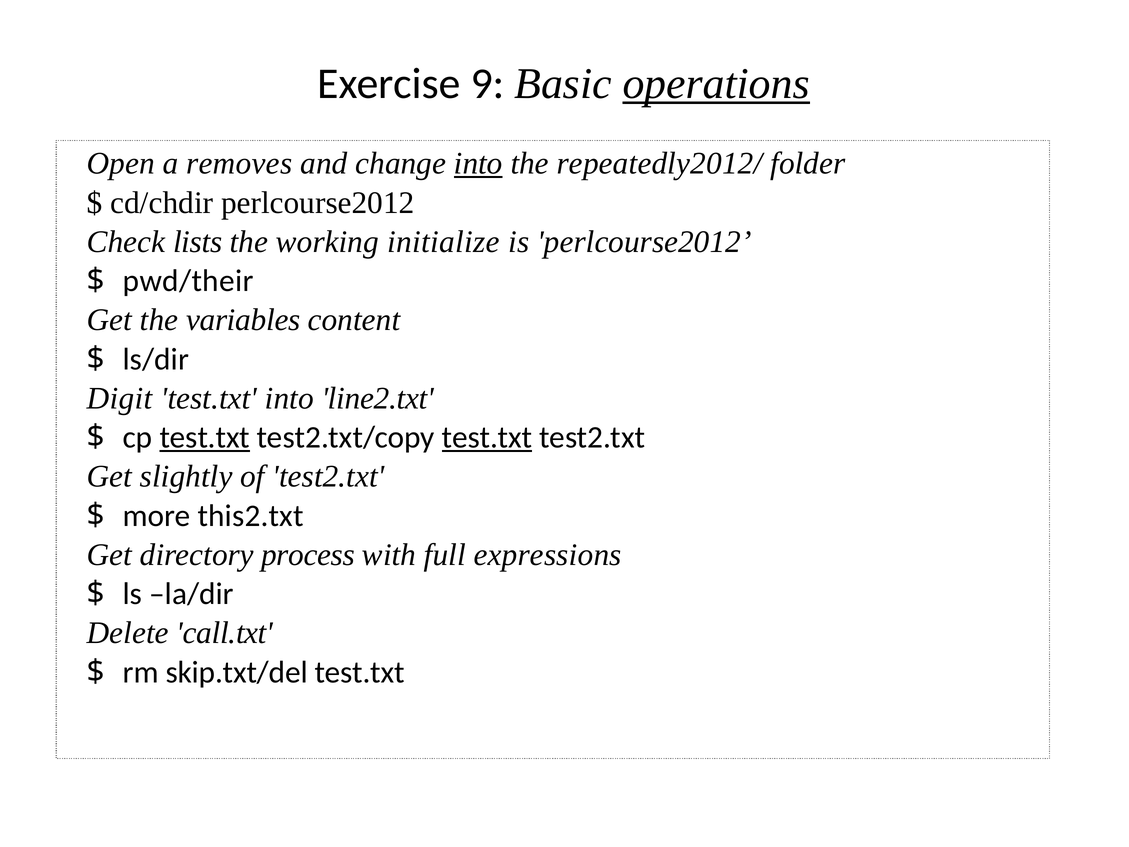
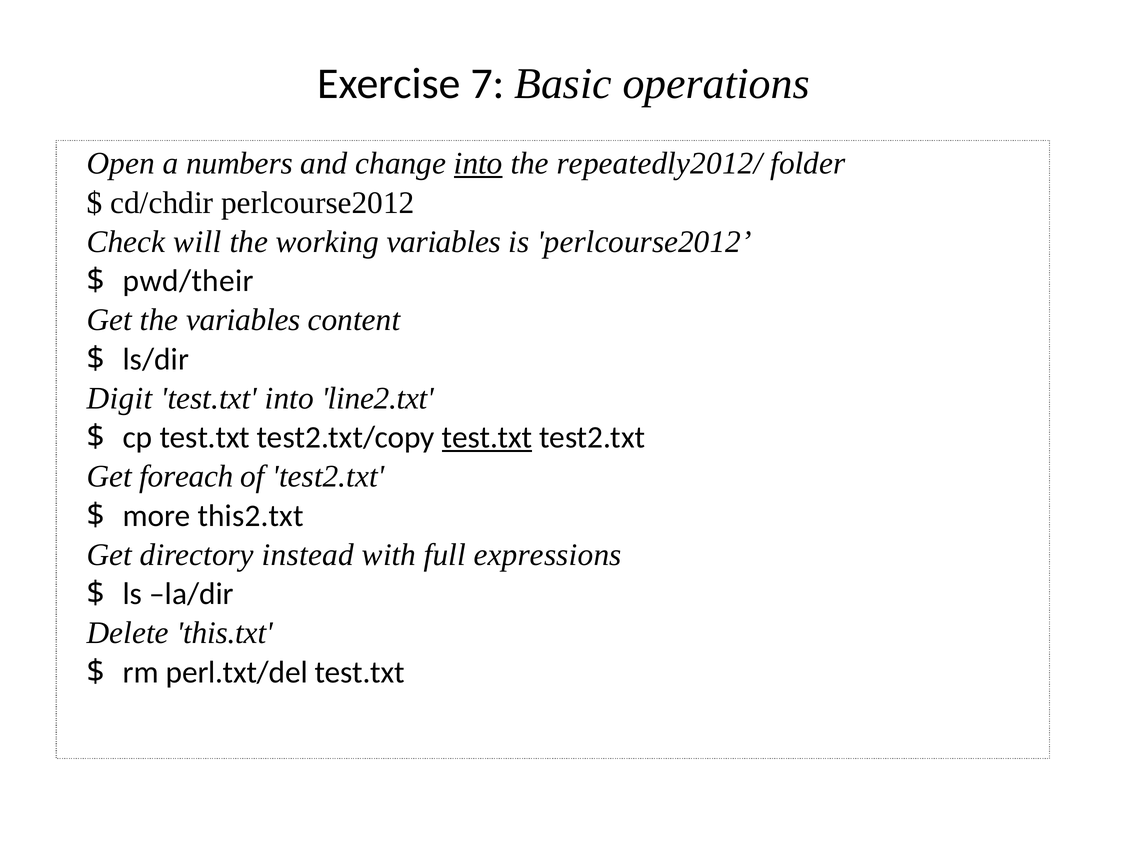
9: 9 -> 7 (488, 84)
operations underline: present -> none (716, 84)
removes: removes -> numbers (239, 164)
lists: lists -> will (197, 242)
working initialize: initialize -> variables (444, 242)
test.txt underline: present -> none (205, 437)
slightly: slightly -> foreach (186, 476)
process: process -> instead (308, 555)
call.txt: call.txt -> this.txt (225, 633)
skip.txt/del: skip.txt/del -> perl.txt/del (237, 672)
